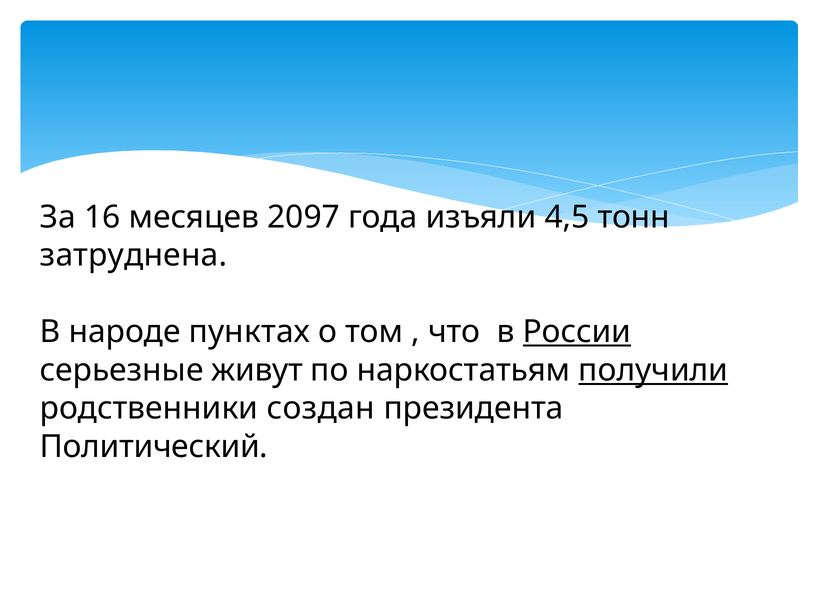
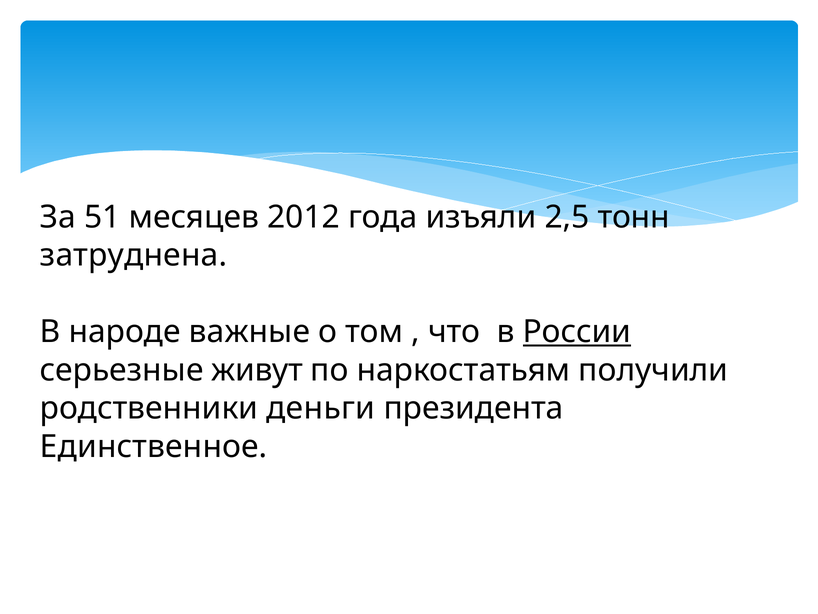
16: 16 -> 51 (102, 217)
2097: 2097 -> 2012 (304, 217)
4,5: 4,5 -> 2,5 (567, 217)
пунктах: пунктах -> важные (249, 332)
получили underline: present -> none (653, 370)
создан: создан -> деньги (321, 408)
Политический: Политический -> Единственное (154, 446)
